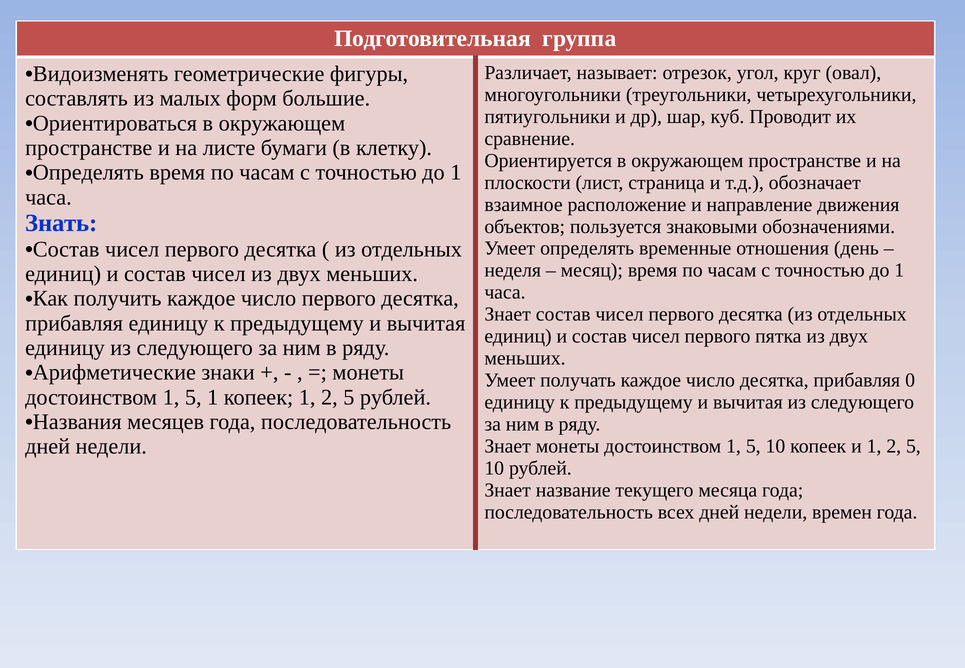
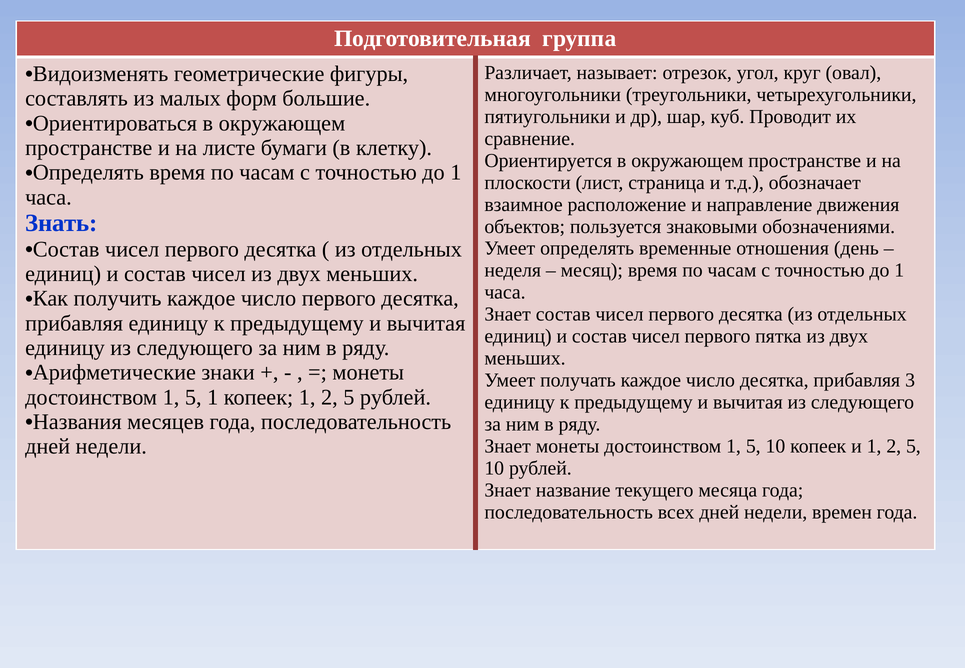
0: 0 -> 3 (910, 380)
